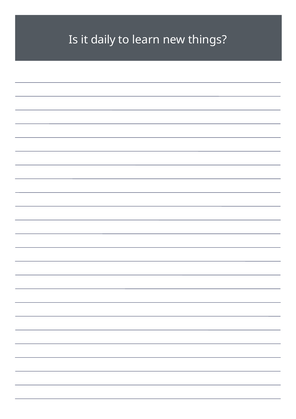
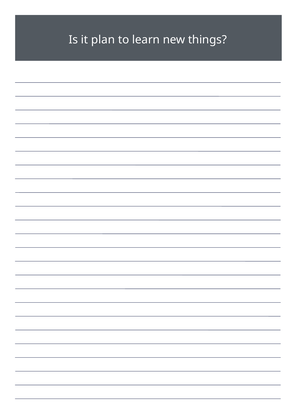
daily: daily -> plan (103, 40)
